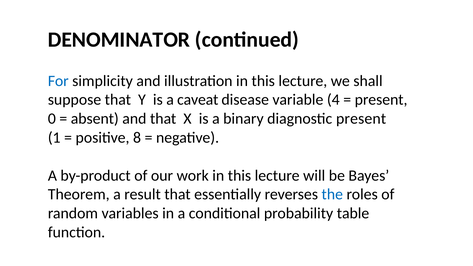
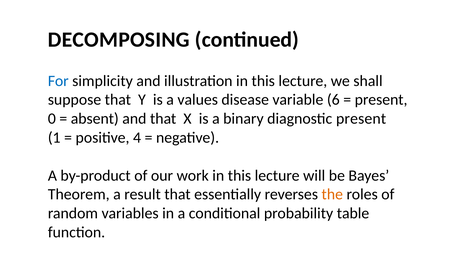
DENOMINATOR: DENOMINATOR -> DECOMPOSING (119, 40)
caveat: caveat -> values (198, 100)
4: 4 -> 6 (333, 100)
8: 8 -> 4 (137, 138)
the colour: blue -> orange (332, 194)
